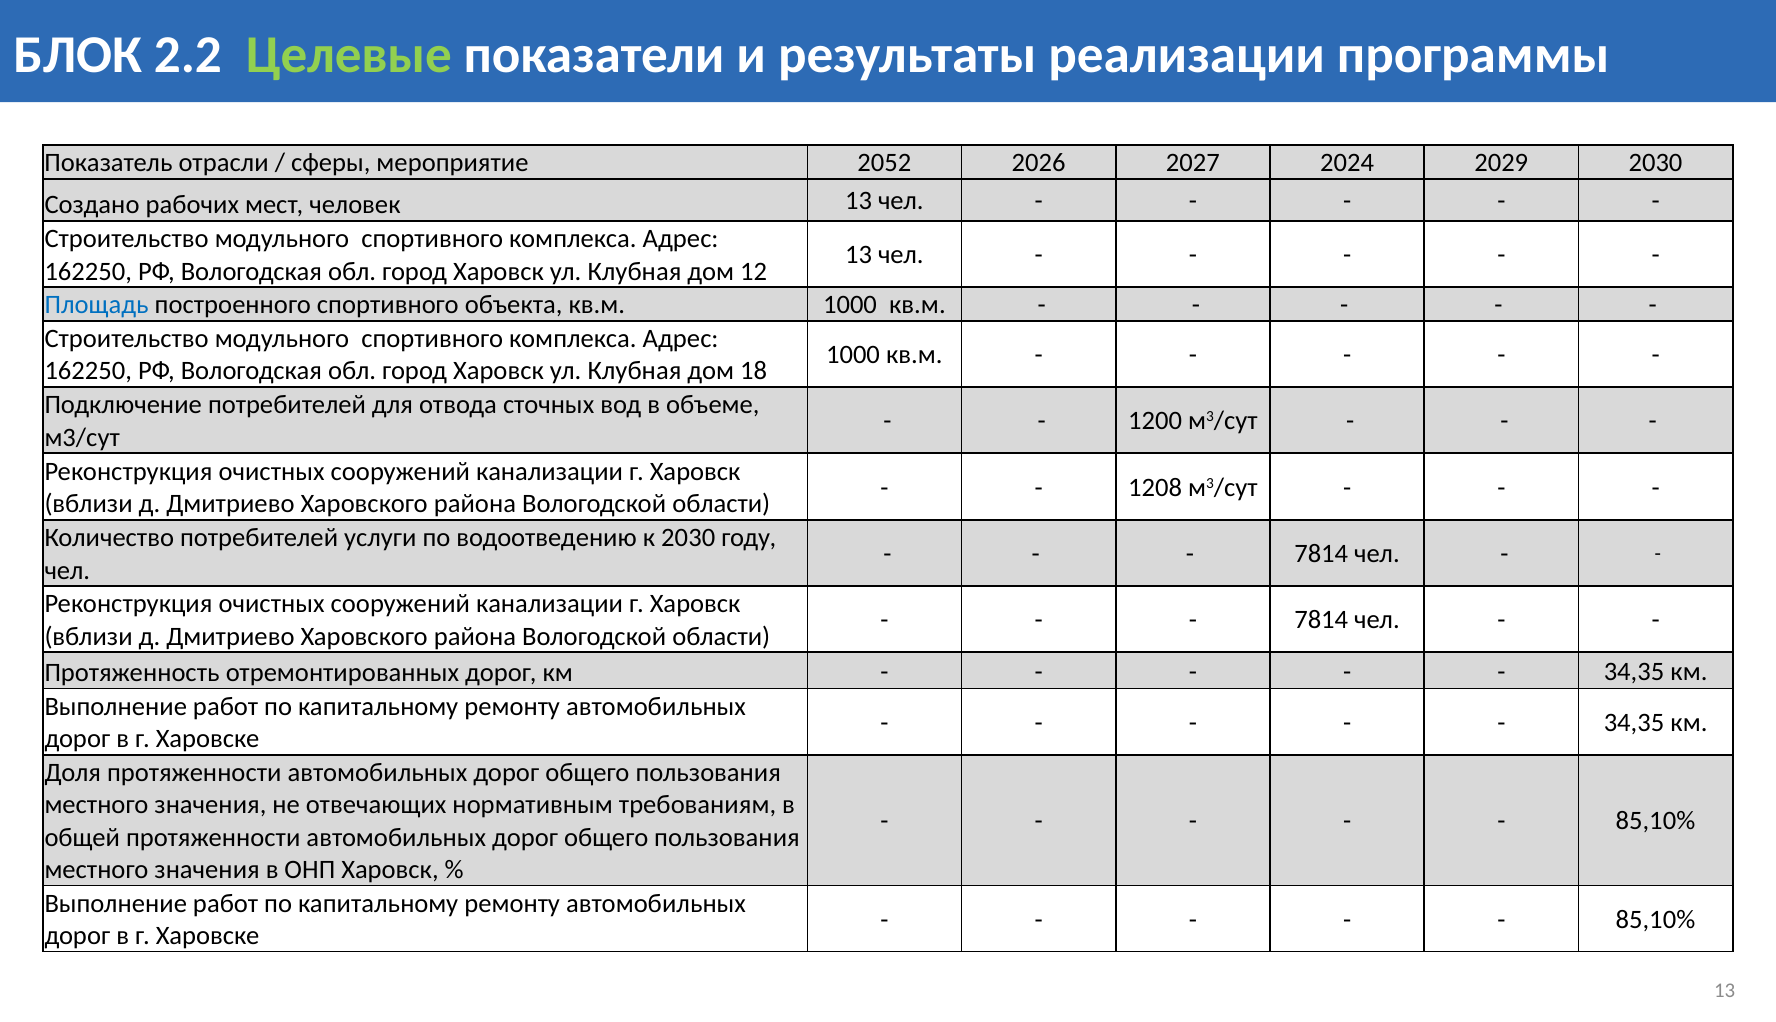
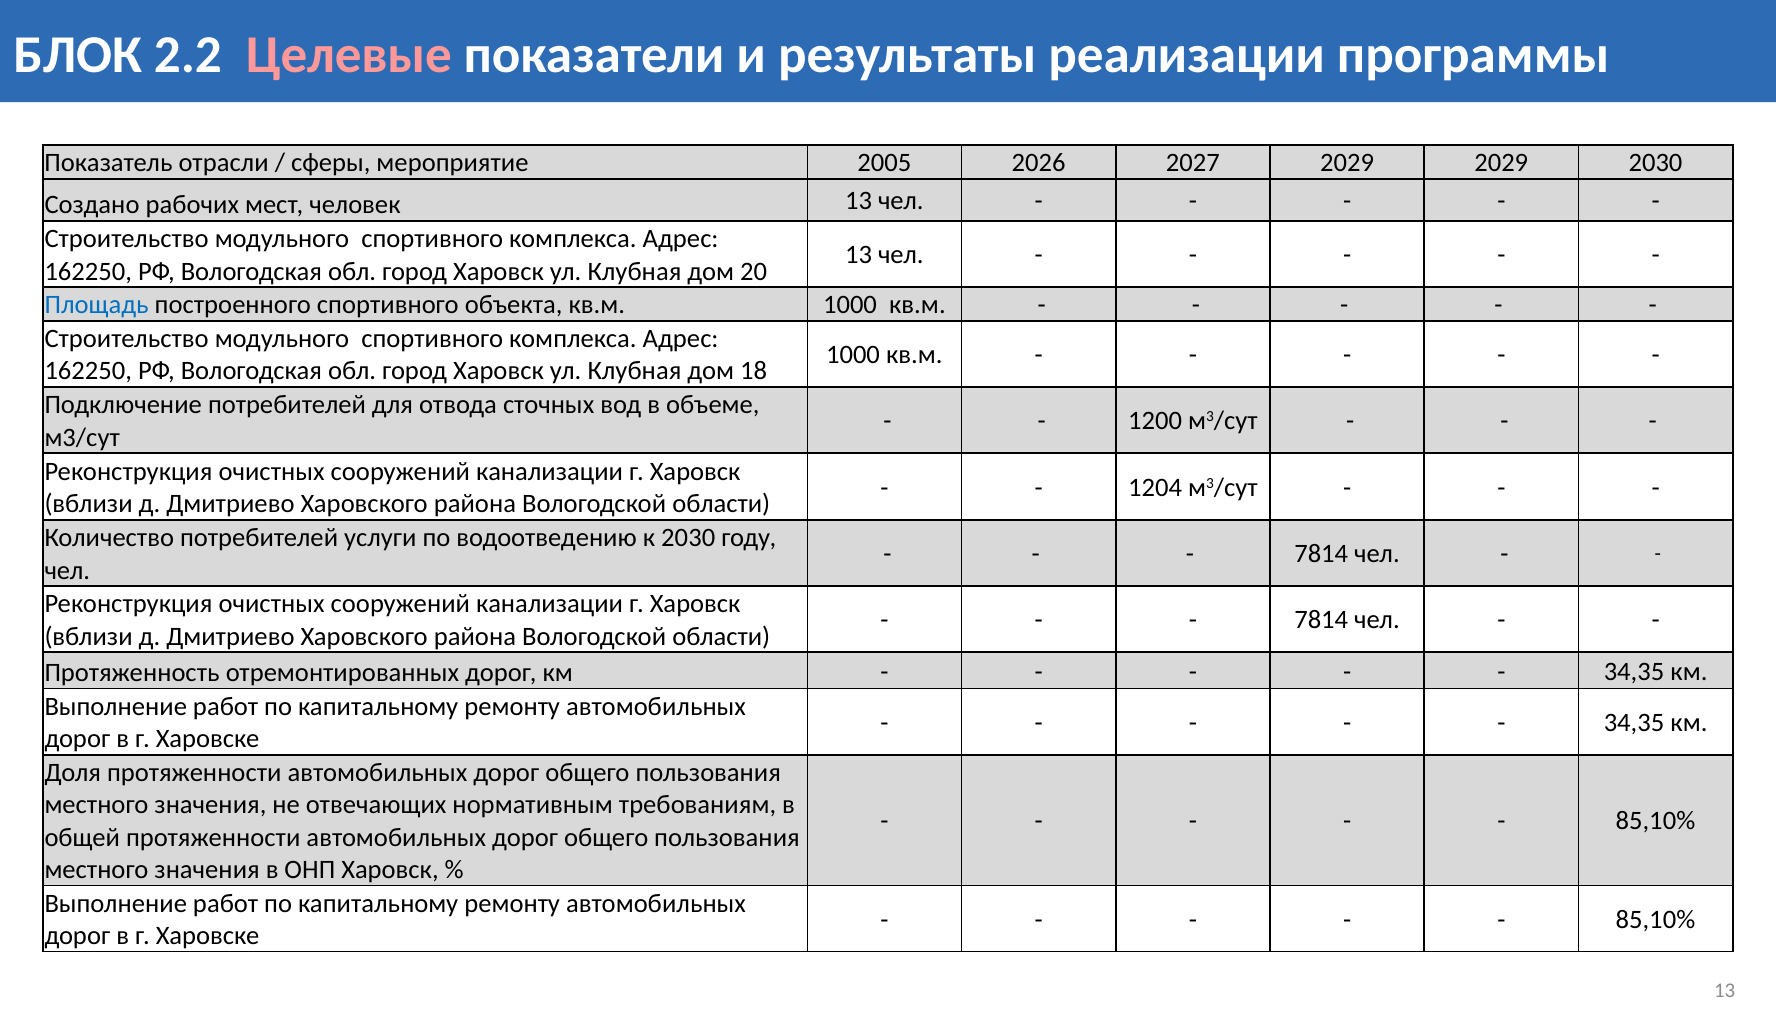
Целевые colour: light green -> pink (349, 55)
2052: 2052 -> 2005 (884, 163)
2027 2024: 2024 -> 2029 (1347, 163)
12: 12 -> 20 (754, 271)
1208: 1208 -> 1204 (1155, 488)
